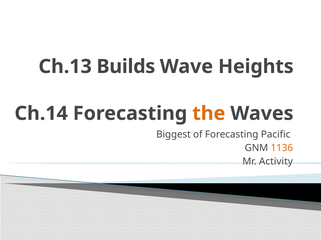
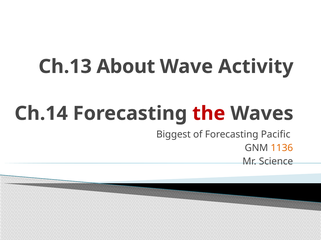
Builds: Builds -> About (126, 67)
Heights: Heights -> Activity (256, 67)
the colour: orange -> red (209, 114)
Activity: Activity -> Science (276, 162)
